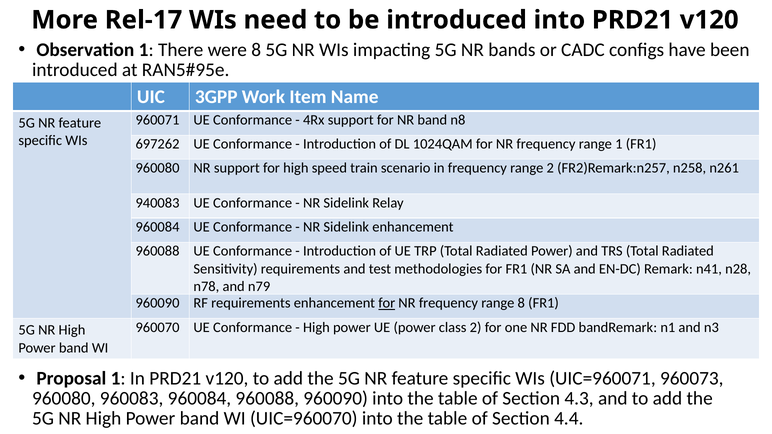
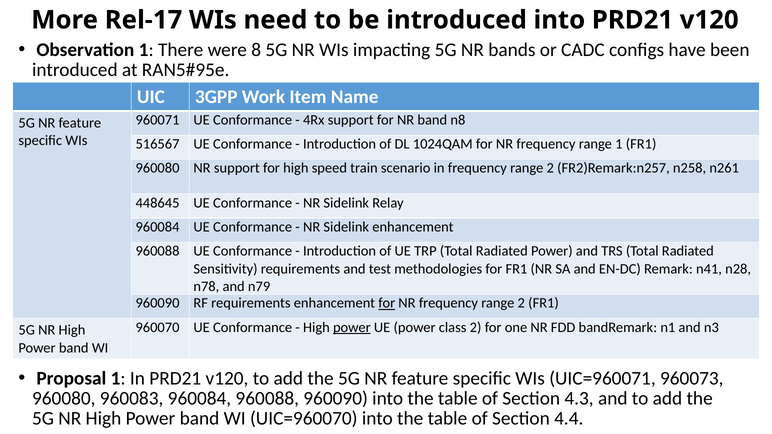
697262: 697262 -> 516567 (157, 144)
940083: 940083 -> 448645 (157, 203)
NR frequency range 8: 8 -> 2 (521, 303)
power underline: none -> present (352, 328)
